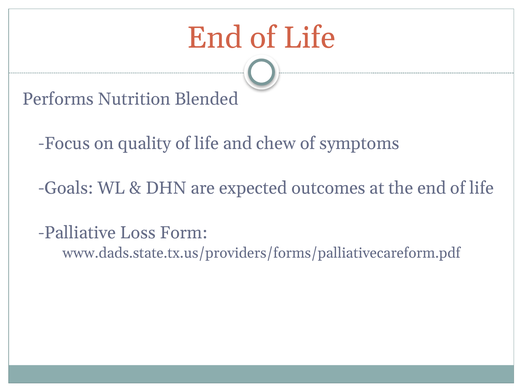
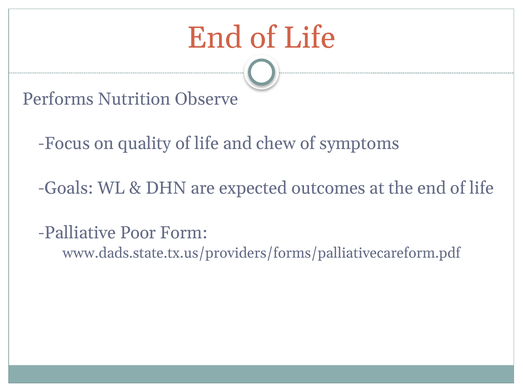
Blended: Blended -> Observe (207, 99)
Loss: Loss -> Poor (138, 233)
